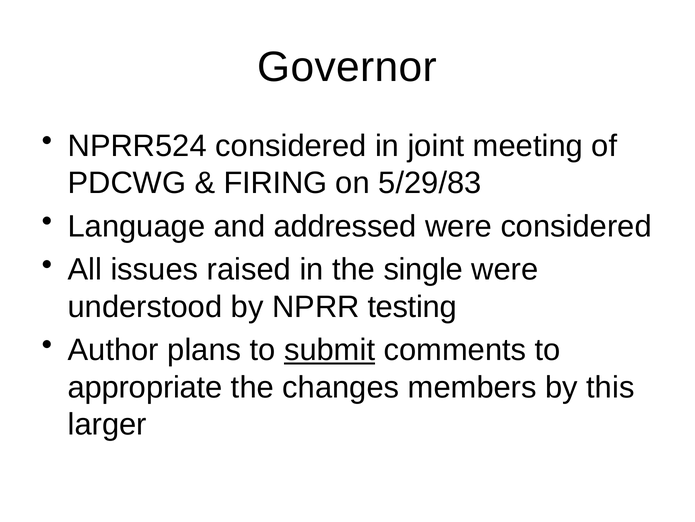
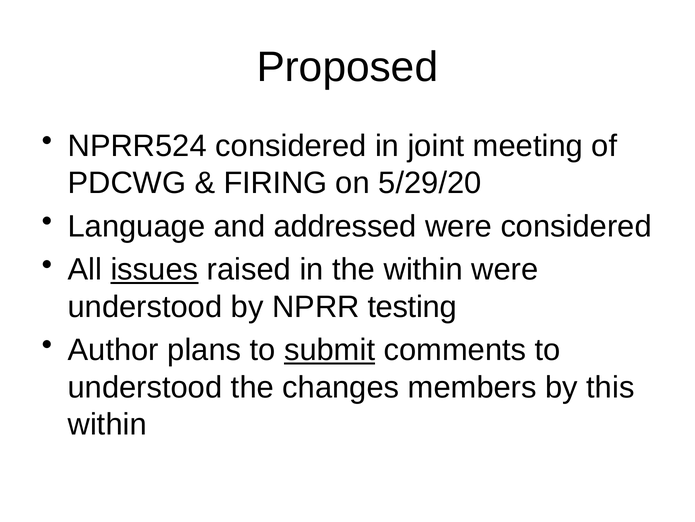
Governor: Governor -> Proposed (347, 67)
5/29/83: 5/29/83 -> 5/29/20 (430, 183)
issues underline: none -> present (154, 269)
the single: single -> within (423, 269)
appropriate: appropriate -> understood (145, 387)
larger: larger -> within (107, 424)
